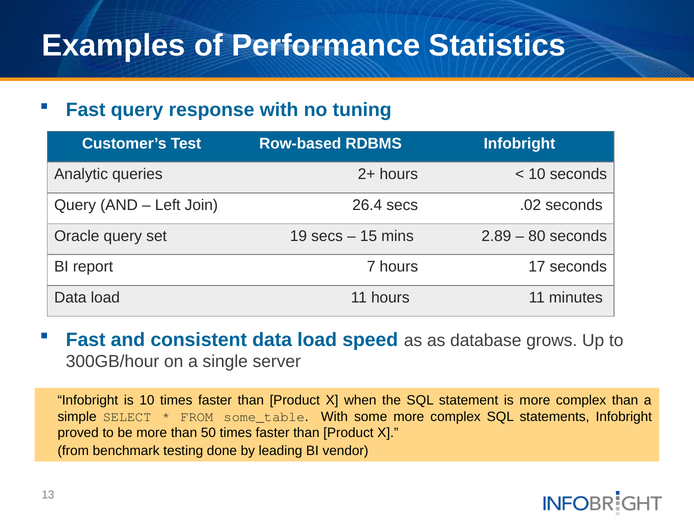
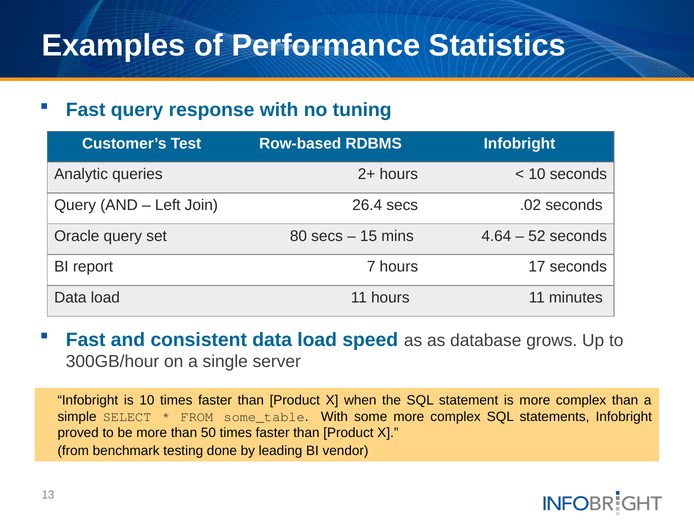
19: 19 -> 80 (299, 236)
2.89: 2.89 -> 4.64 (496, 236)
80: 80 -> 52 (537, 236)
